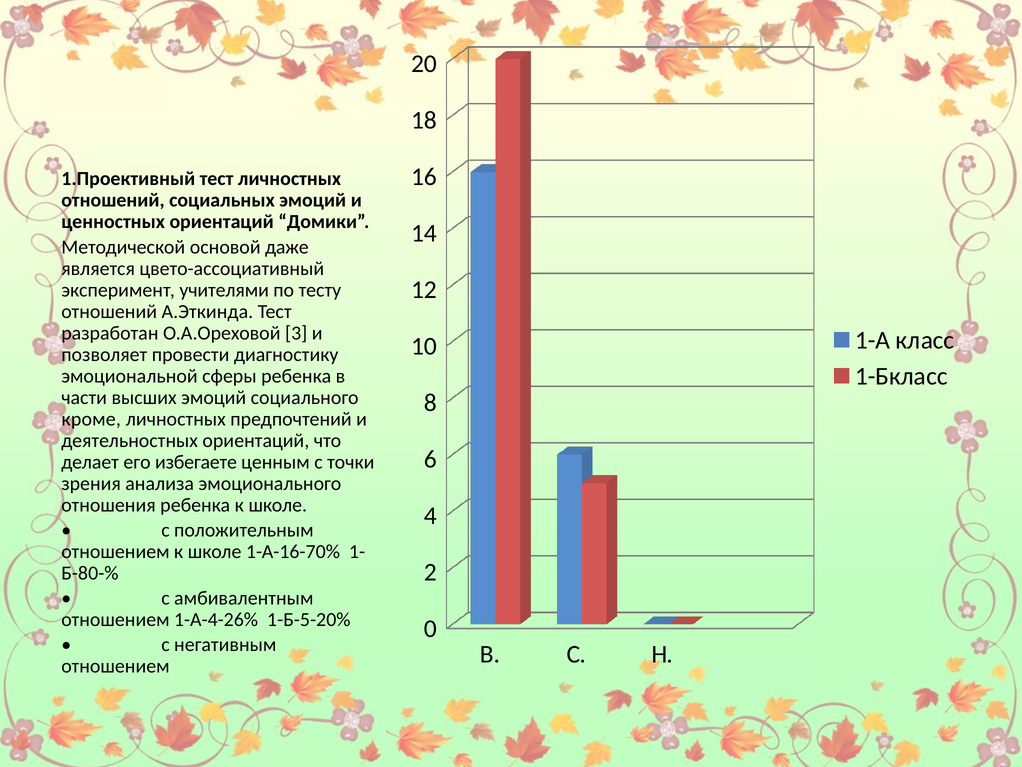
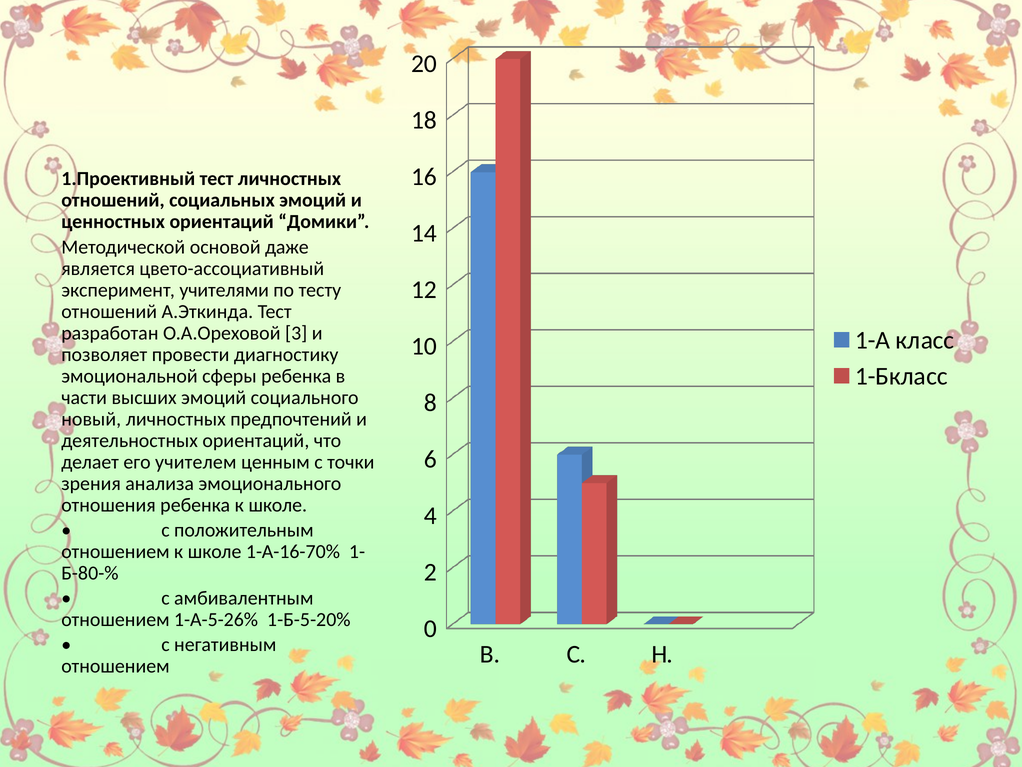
кроме: кроме -> новый (91, 419)
избегаете: избегаете -> учителем (196, 462)
1-А-4-26%: 1-А-4-26% -> 1-А-5-26% (216, 619)
